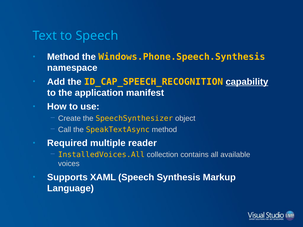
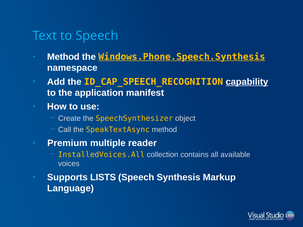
Windows.Phone.Speech.Synthesis underline: none -> present (182, 57)
Required: Required -> Premium (67, 143)
XAML: XAML -> LISTS (103, 177)
